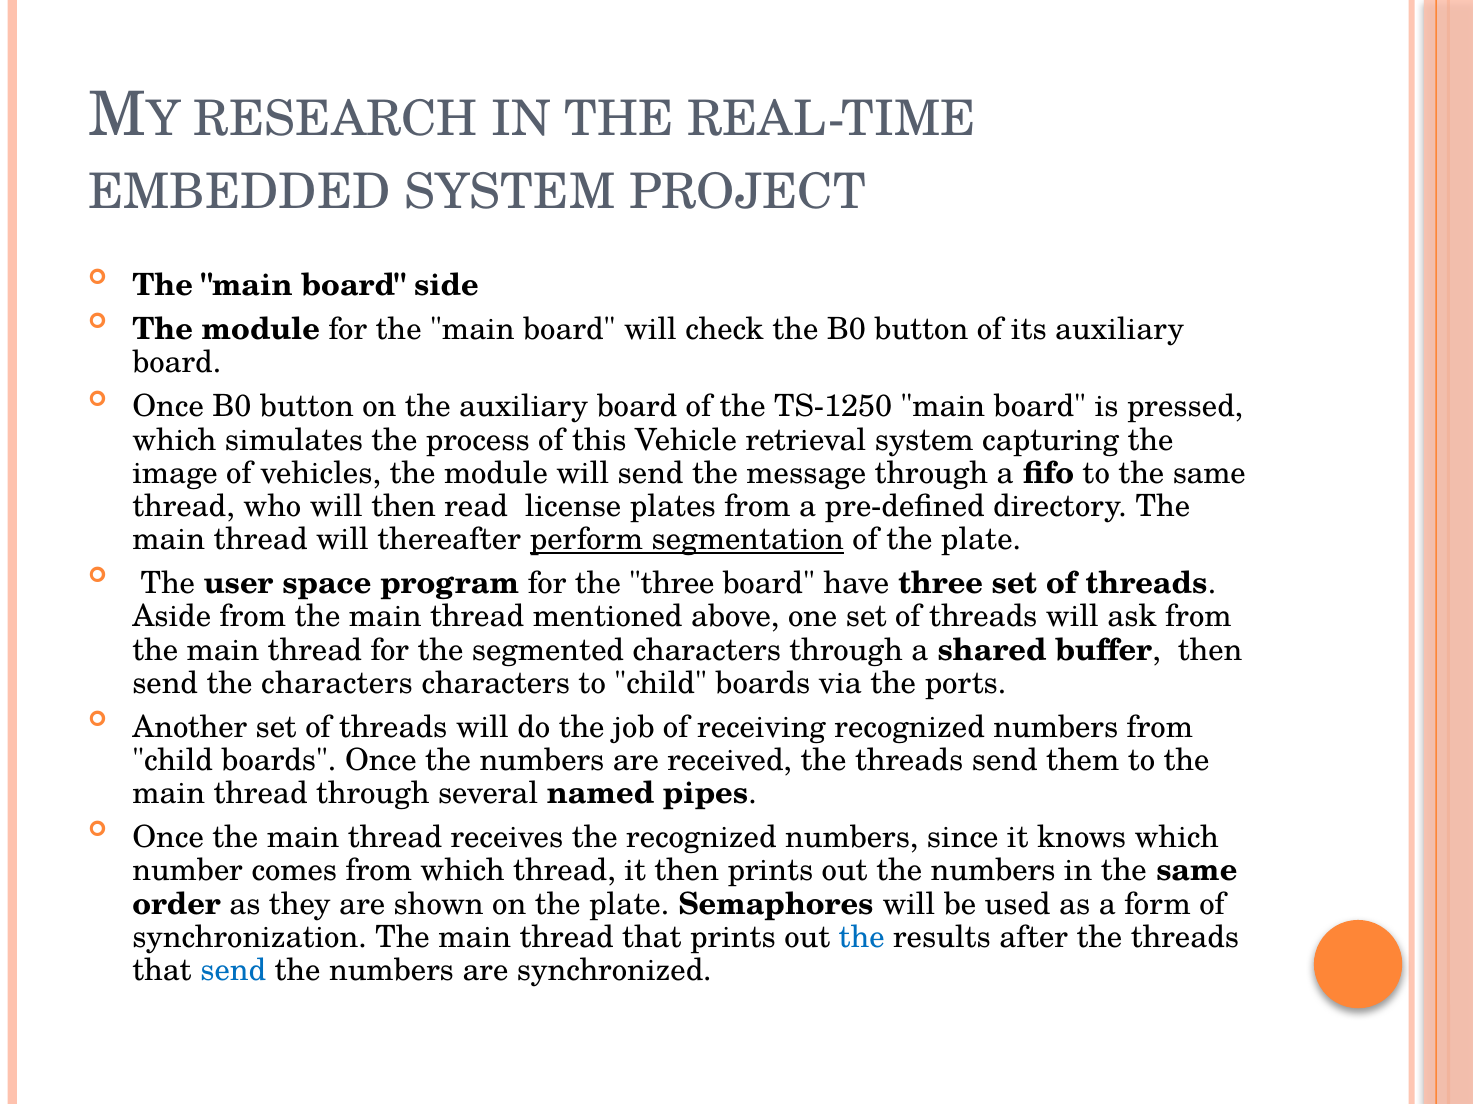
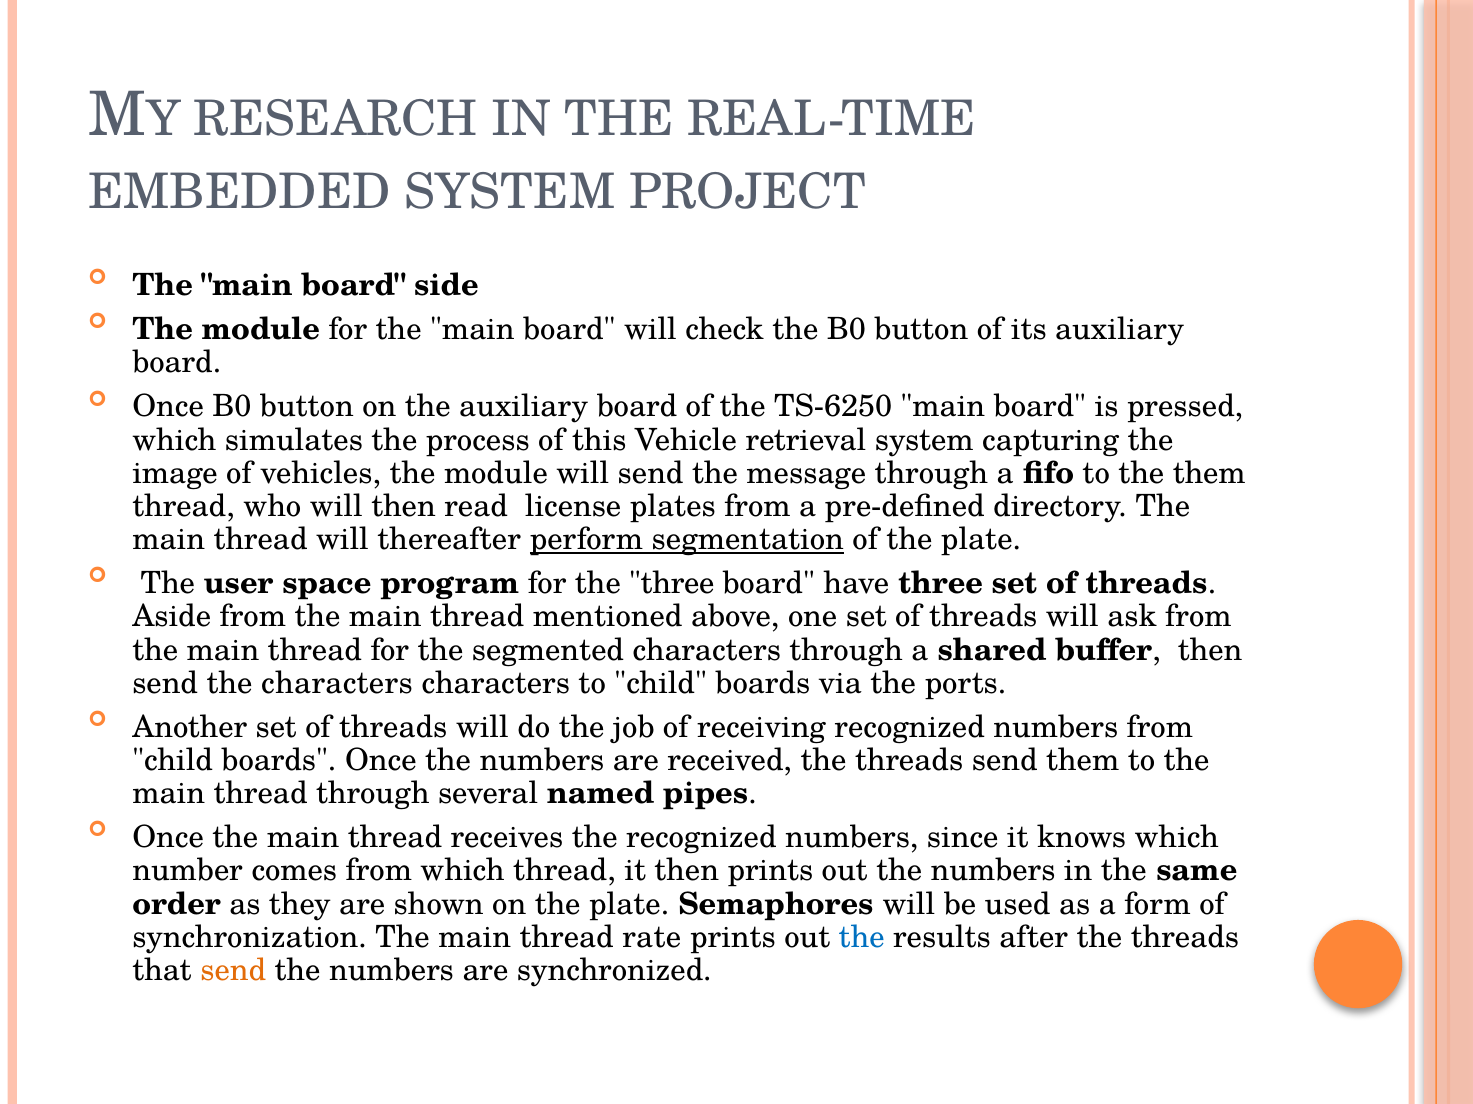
TS-1250: TS-1250 -> TS-6250 (833, 407)
to the same: same -> them (1209, 473)
thread that: that -> rate (652, 938)
send colour: blue -> orange (233, 971)
